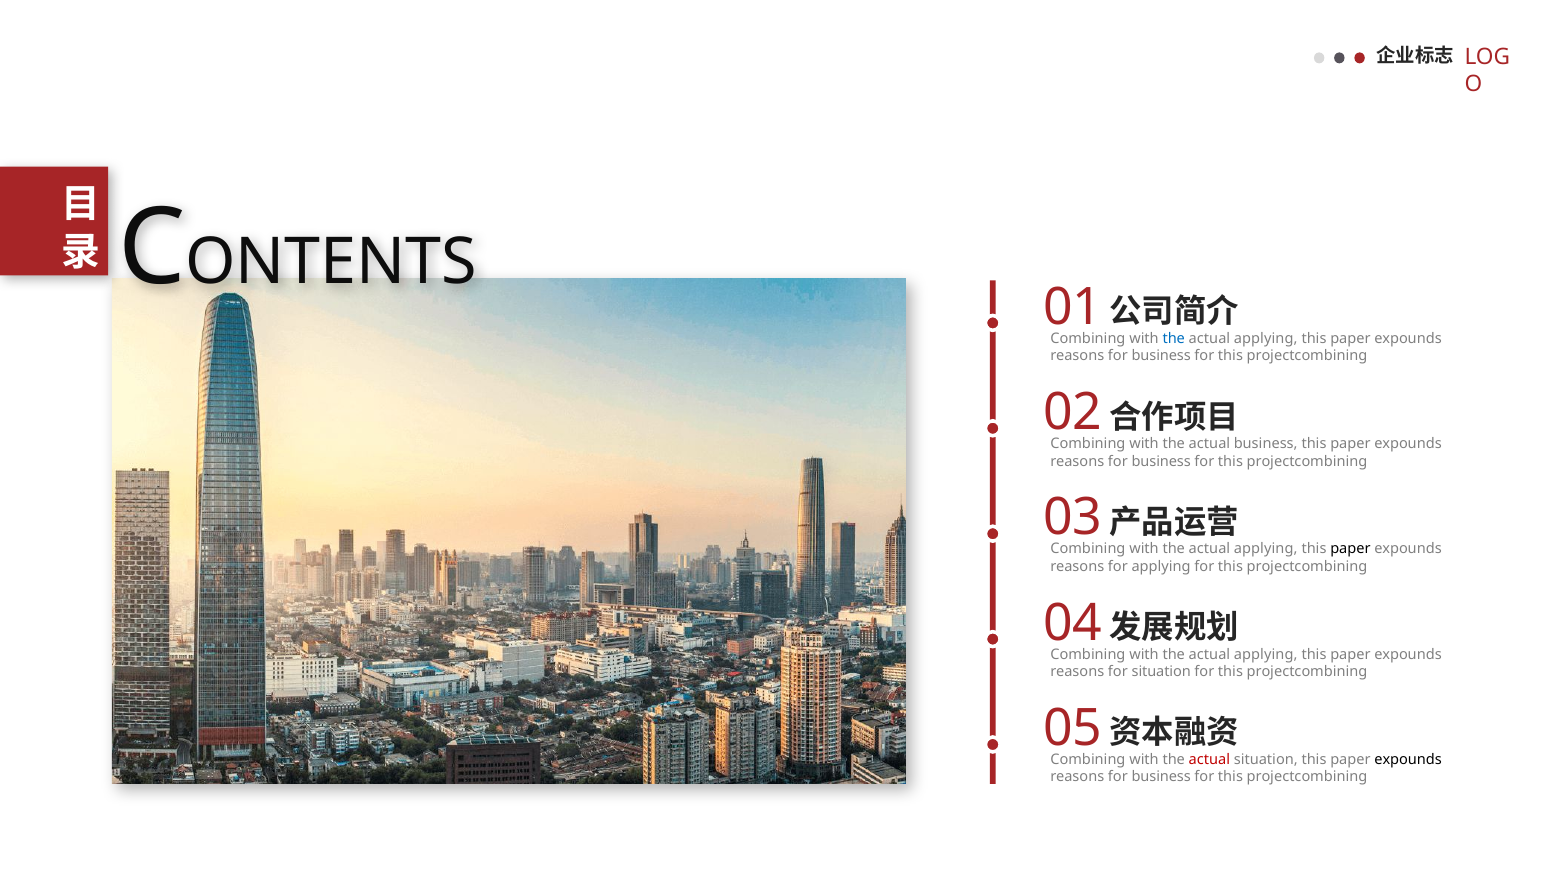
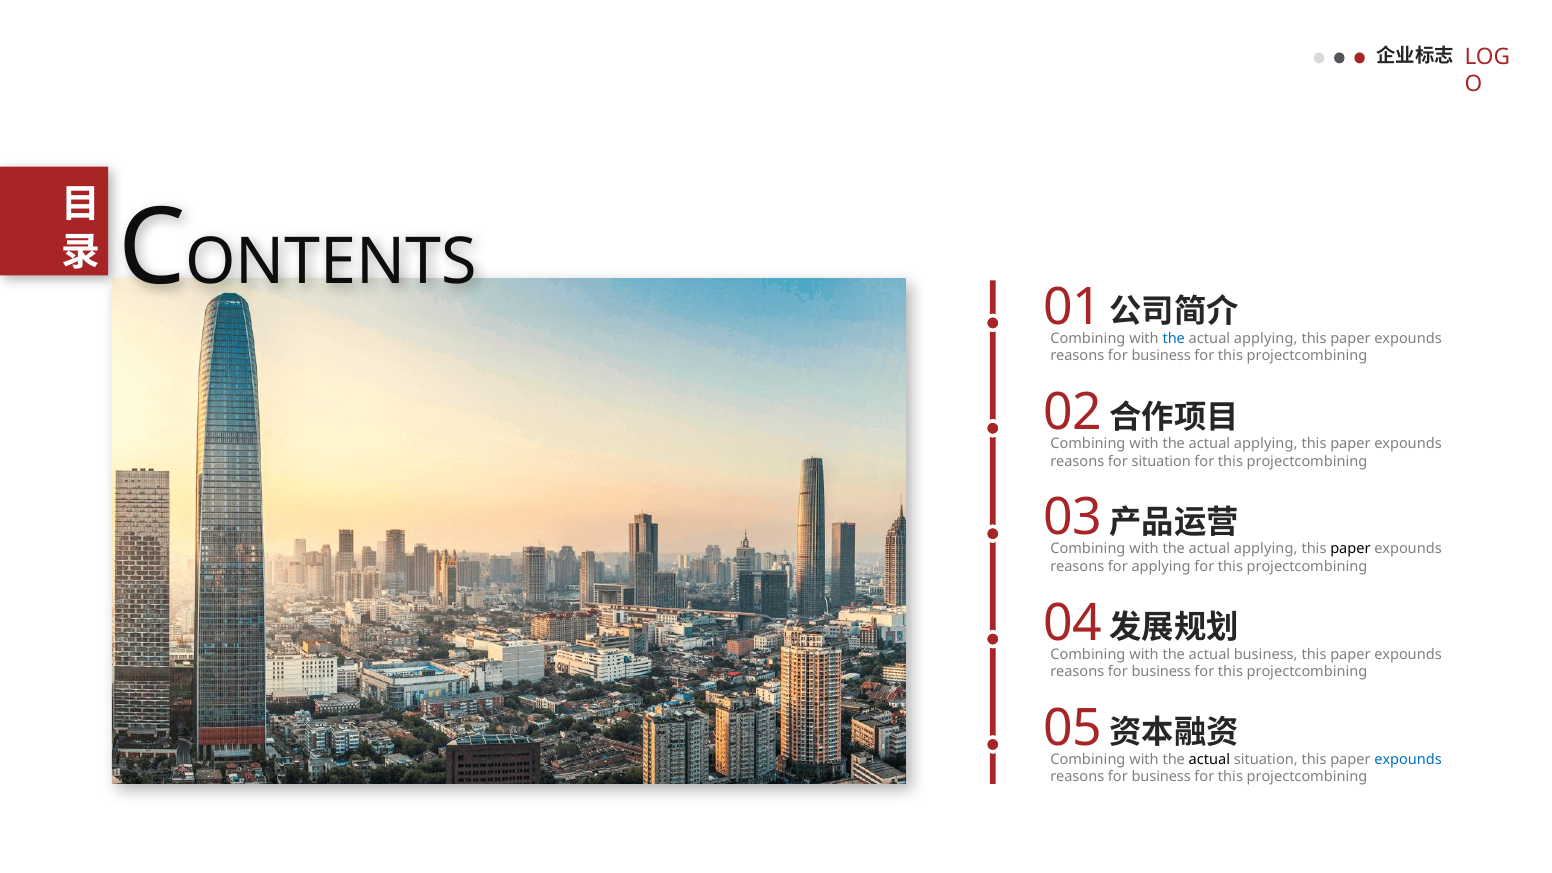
business: business -> applying (1266, 444)
business: business -> situation (1161, 461)
applying: applying -> business (1266, 654)
situation: situation -> business (1161, 672)
actual colour: red -> black (1209, 759)
expounds colour: black -> blue (1408, 759)
